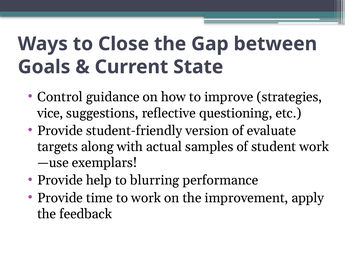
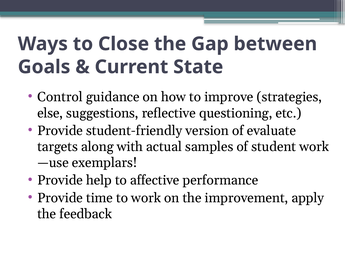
vice: vice -> else (50, 113)
blurring: blurring -> affective (155, 180)
